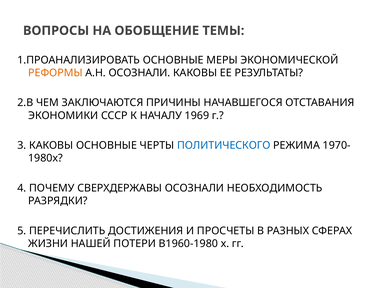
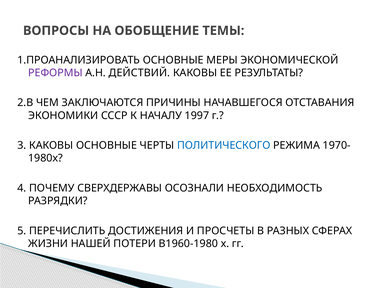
РЕФОРМЫ colour: orange -> purple (55, 73)
А.Н ОСОЗНАЛИ: ОСОЗНАЛИ -> ДЕЙСТВИЙ (139, 73)
1969: 1969 -> 1997 (197, 116)
